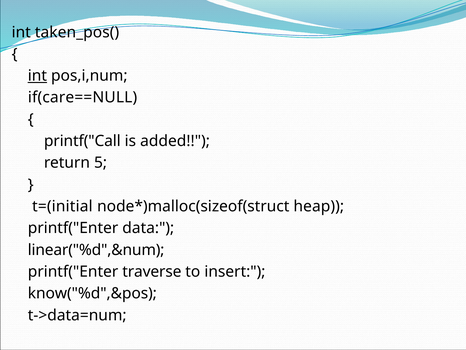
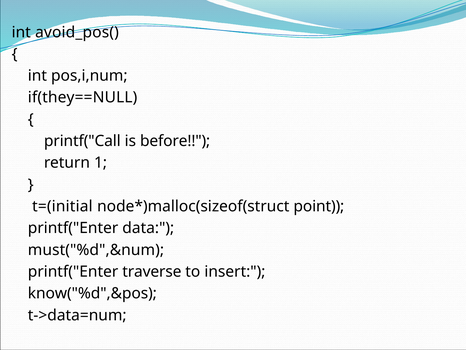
taken_pos(: taken_pos( -> avoid_pos( (77, 32)
int underline: present -> none (37, 76)
if(care==NULL: if(care==NULL -> if(they==NULL (83, 97)
added: added -> before (175, 141)
5: 5 -> 1 (101, 163)
heap: heap -> point (319, 206)
linear("%d",&num: linear("%d",&num -> must("%d",&num (96, 250)
